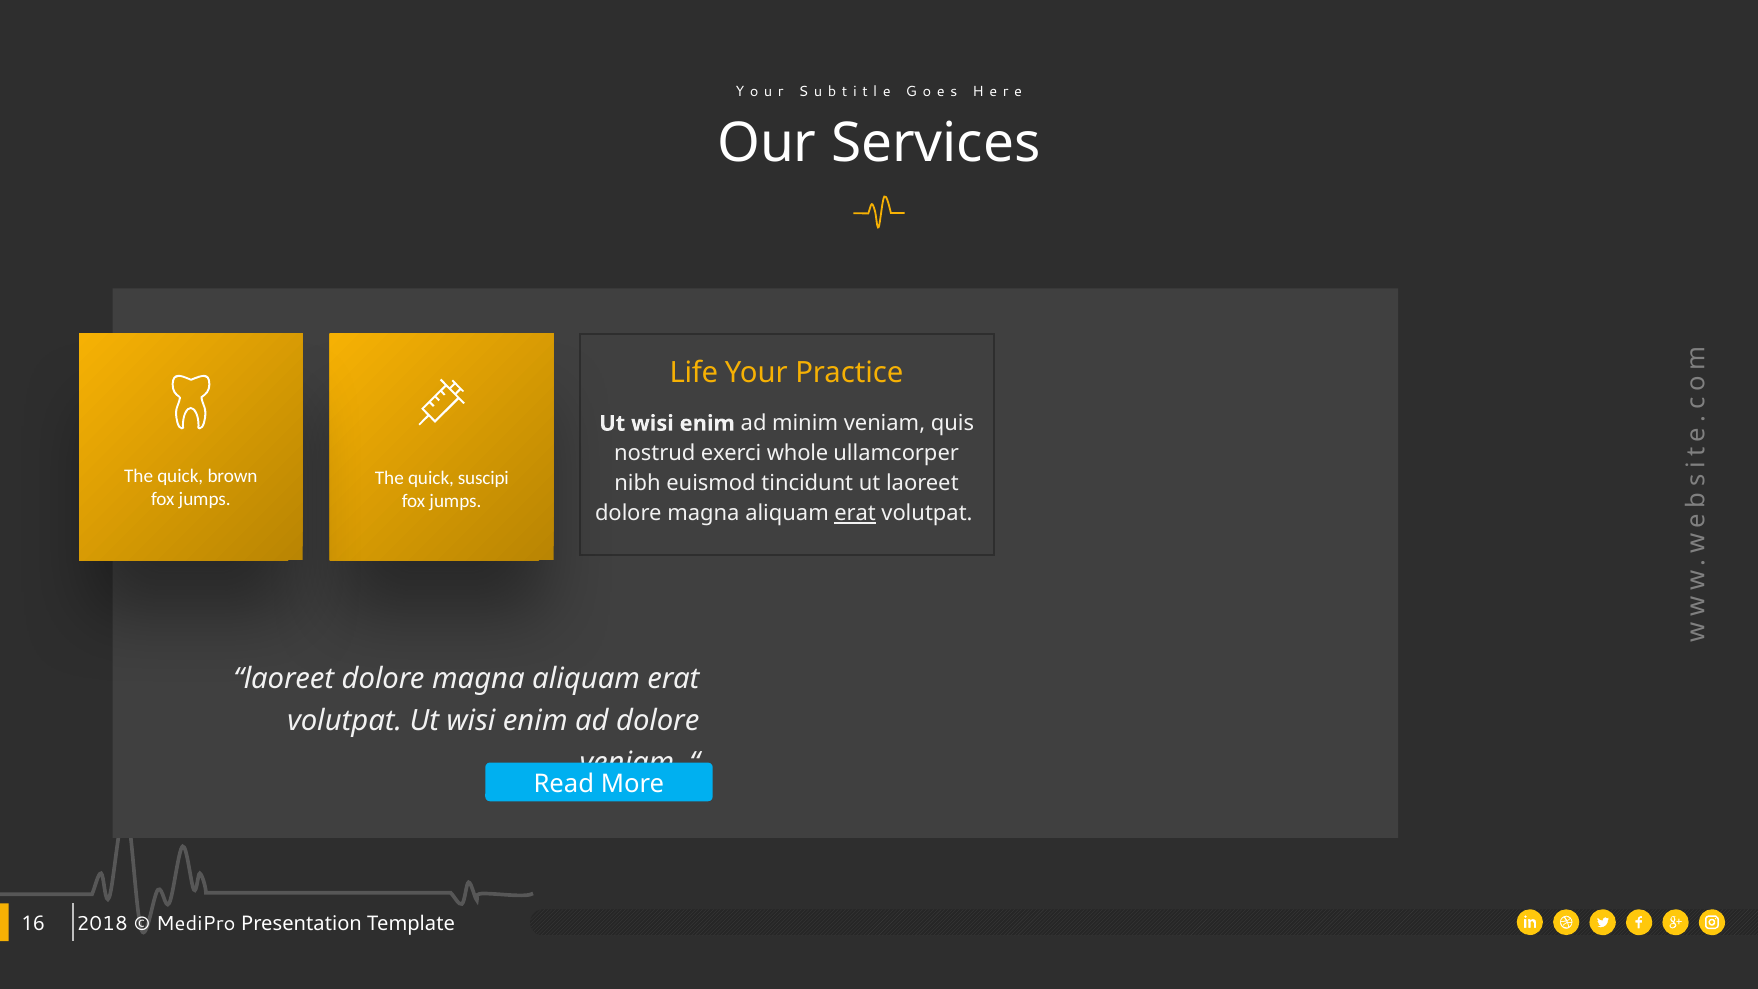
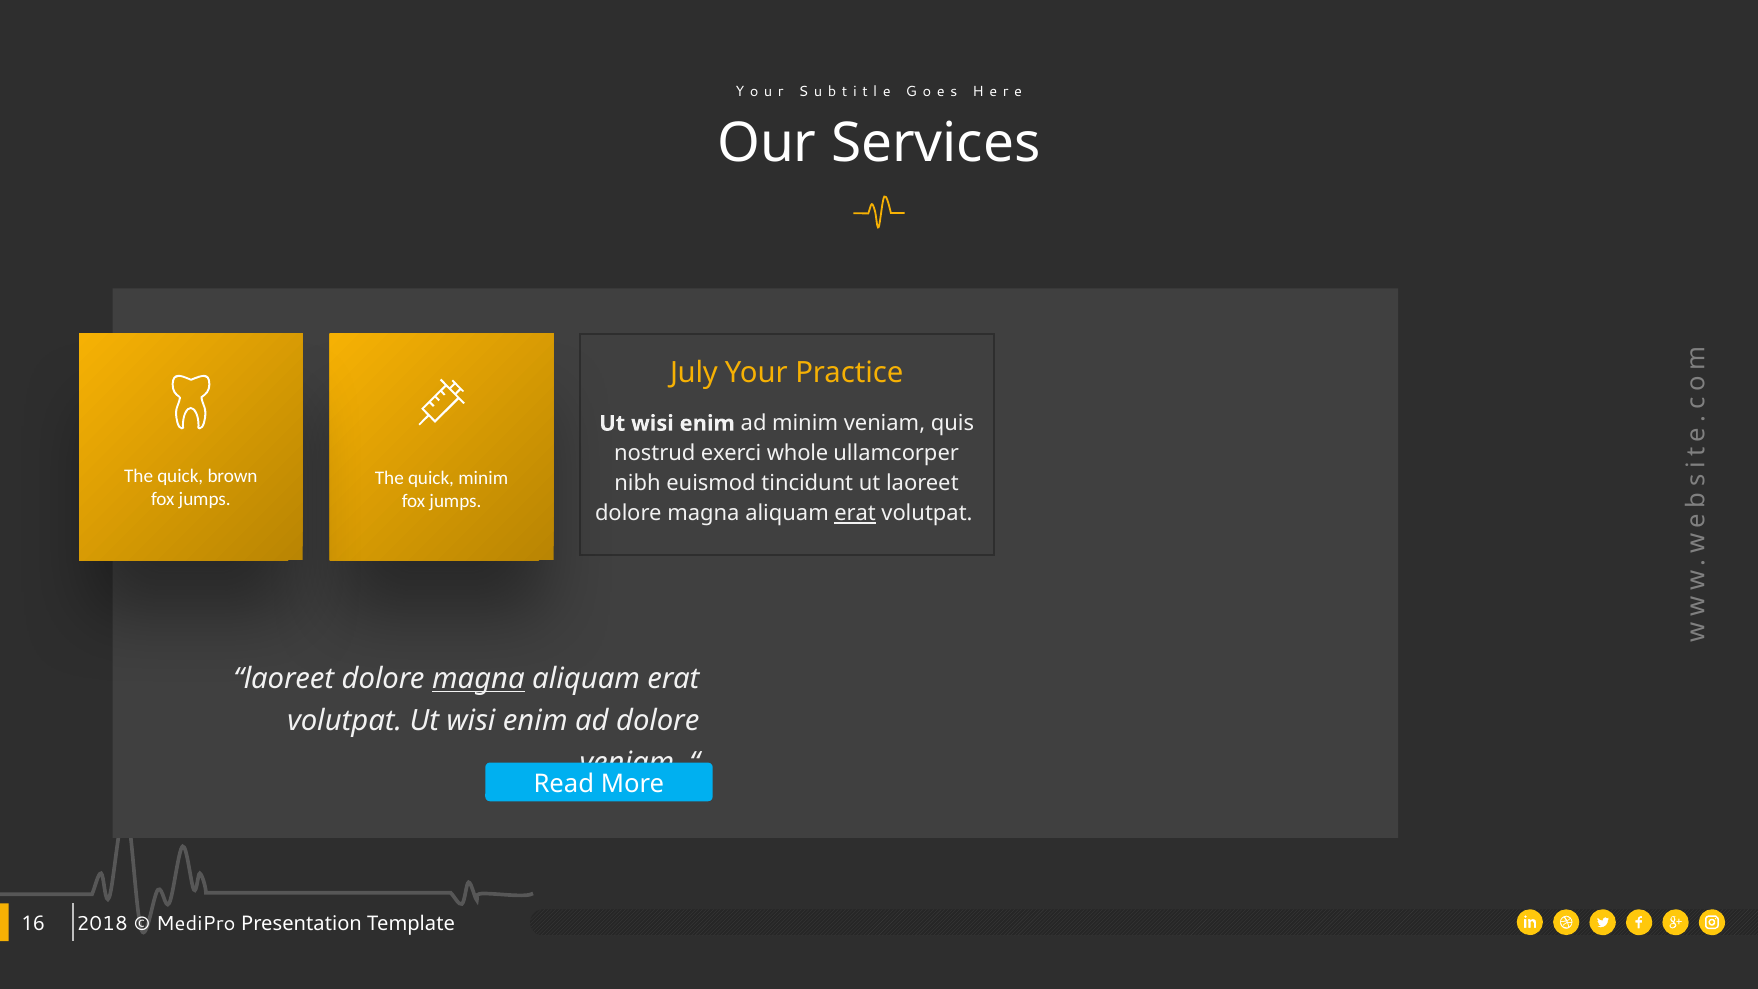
Life: Life -> July (694, 373)
quick suscipi: suscipi -> minim (483, 478)
magna underline: none -> present (478, 679)
